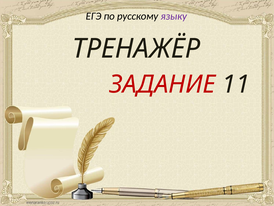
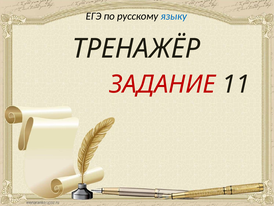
языку colour: purple -> blue (174, 16)
